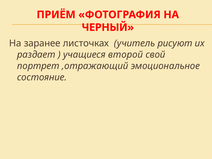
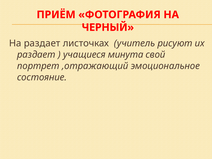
На заранее: заранее -> раздает (42, 43)
второй: второй -> минута (126, 55)
